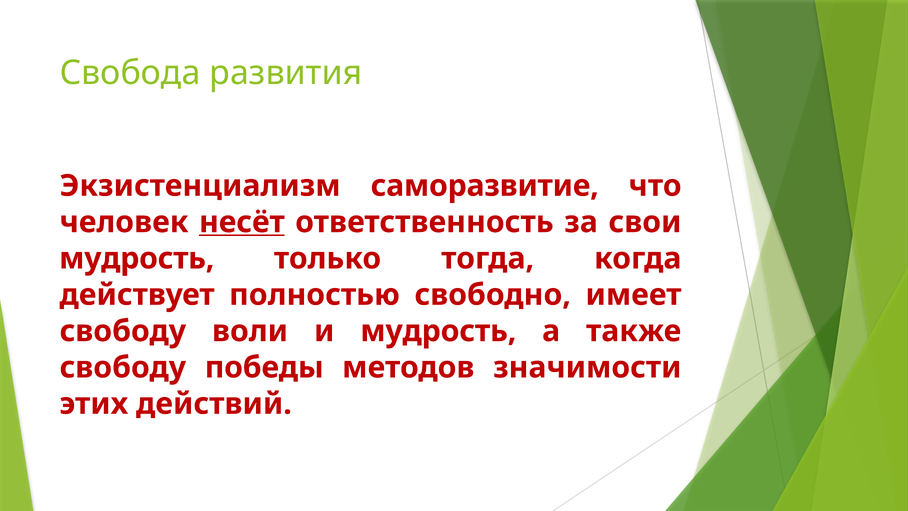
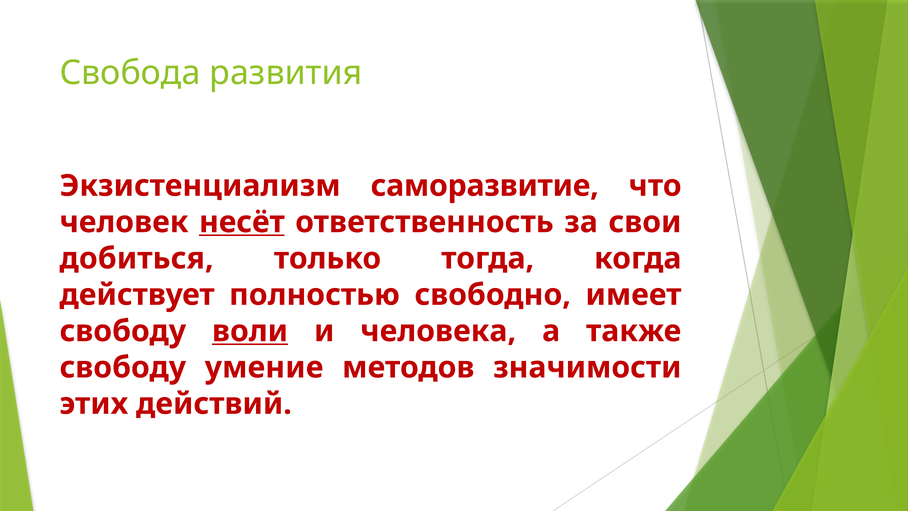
мудрость: мудрость -> добиться (137, 258)
воли underline: none -> present (250, 331)
и мудрость: мудрость -> человека (438, 331)
победы: победы -> умение (264, 367)
